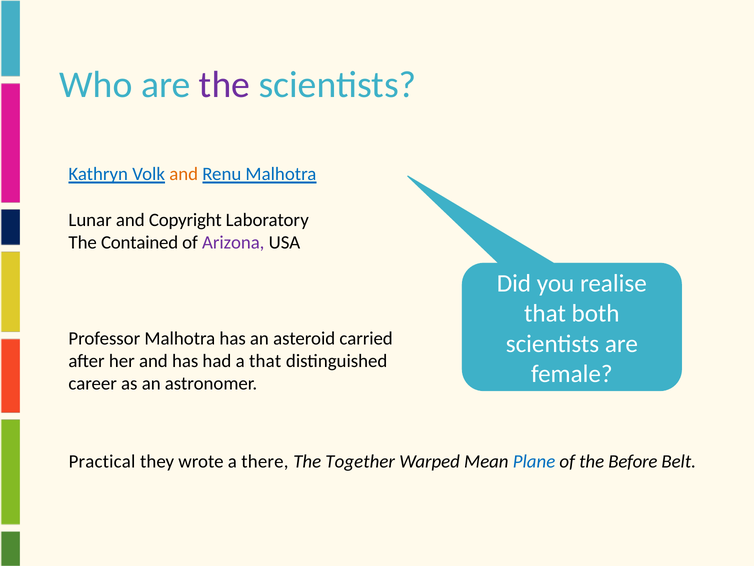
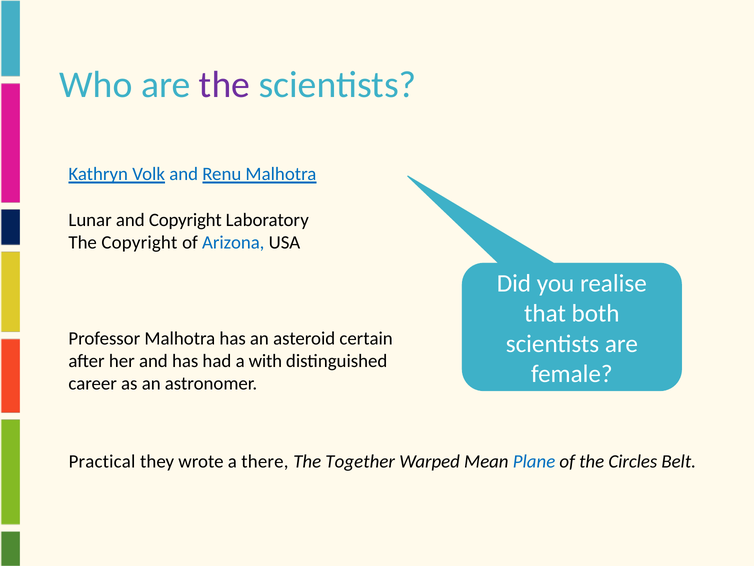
and colour: orange -> blue (184, 174)
The Contained: Contained -> Copyright (139, 242)
Arizona colour: purple -> blue (233, 242)
carried: carried -> certain (366, 338)
a that: that -> with (265, 361)
Before: Before -> Circles (633, 461)
